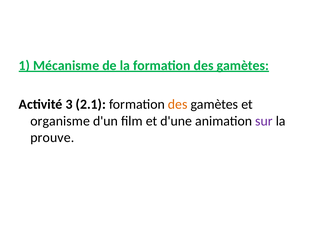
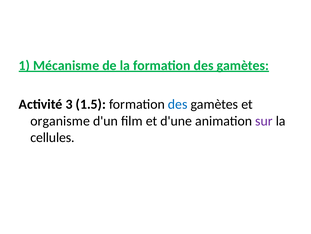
2.1: 2.1 -> 1.5 (91, 104)
des colour: orange -> blue (178, 104)
prouve: prouve -> cellules (52, 137)
